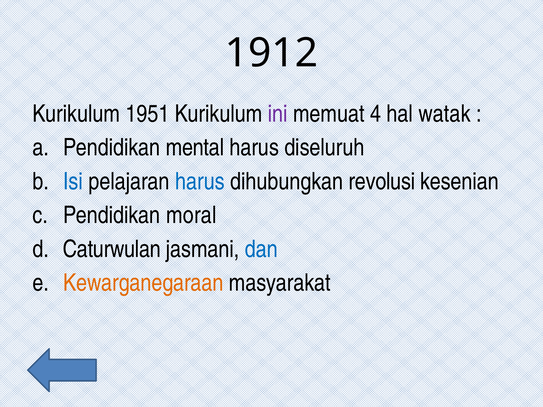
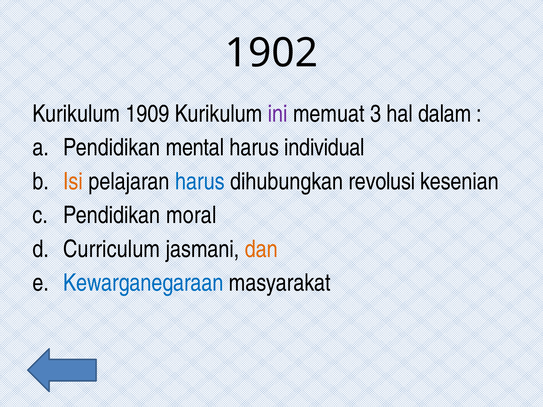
1912: 1912 -> 1902 (271, 53)
1951: 1951 -> 1909 (147, 114)
4: 4 -> 3 (376, 114)
watak: watak -> dalam (445, 114)
diseluruh: diseluruh -> individual (324, 148)
Isi colour: blue -> orange (73, 182)
Caturwulan: Caturwulan -> Curriculum (112, 249)
dan colour: blue -> orange (261, 249)
Kewarganegaraan colour: orange -> blue (143, 283)
